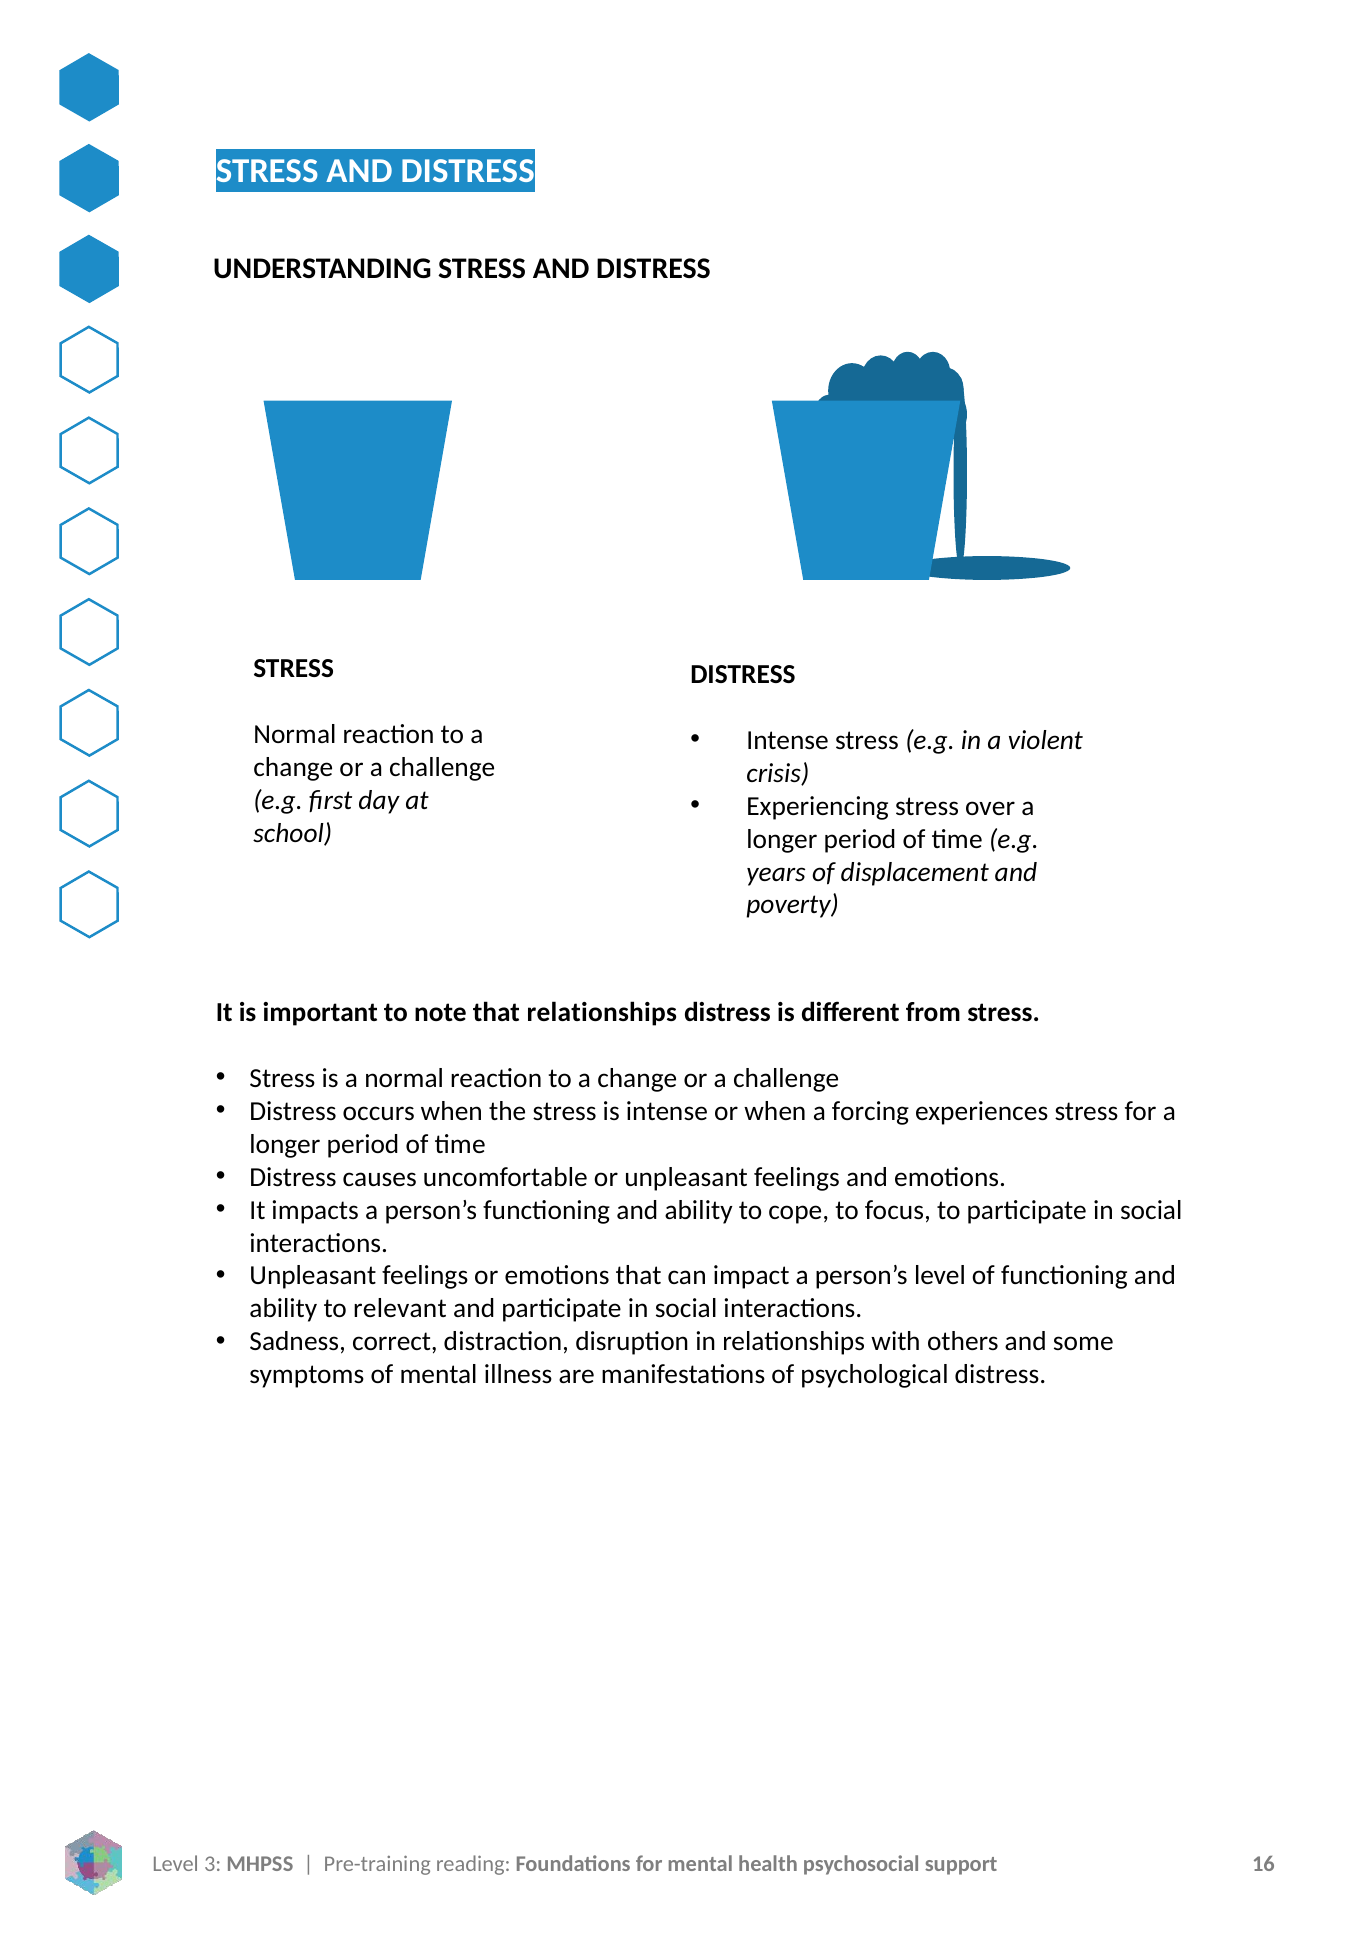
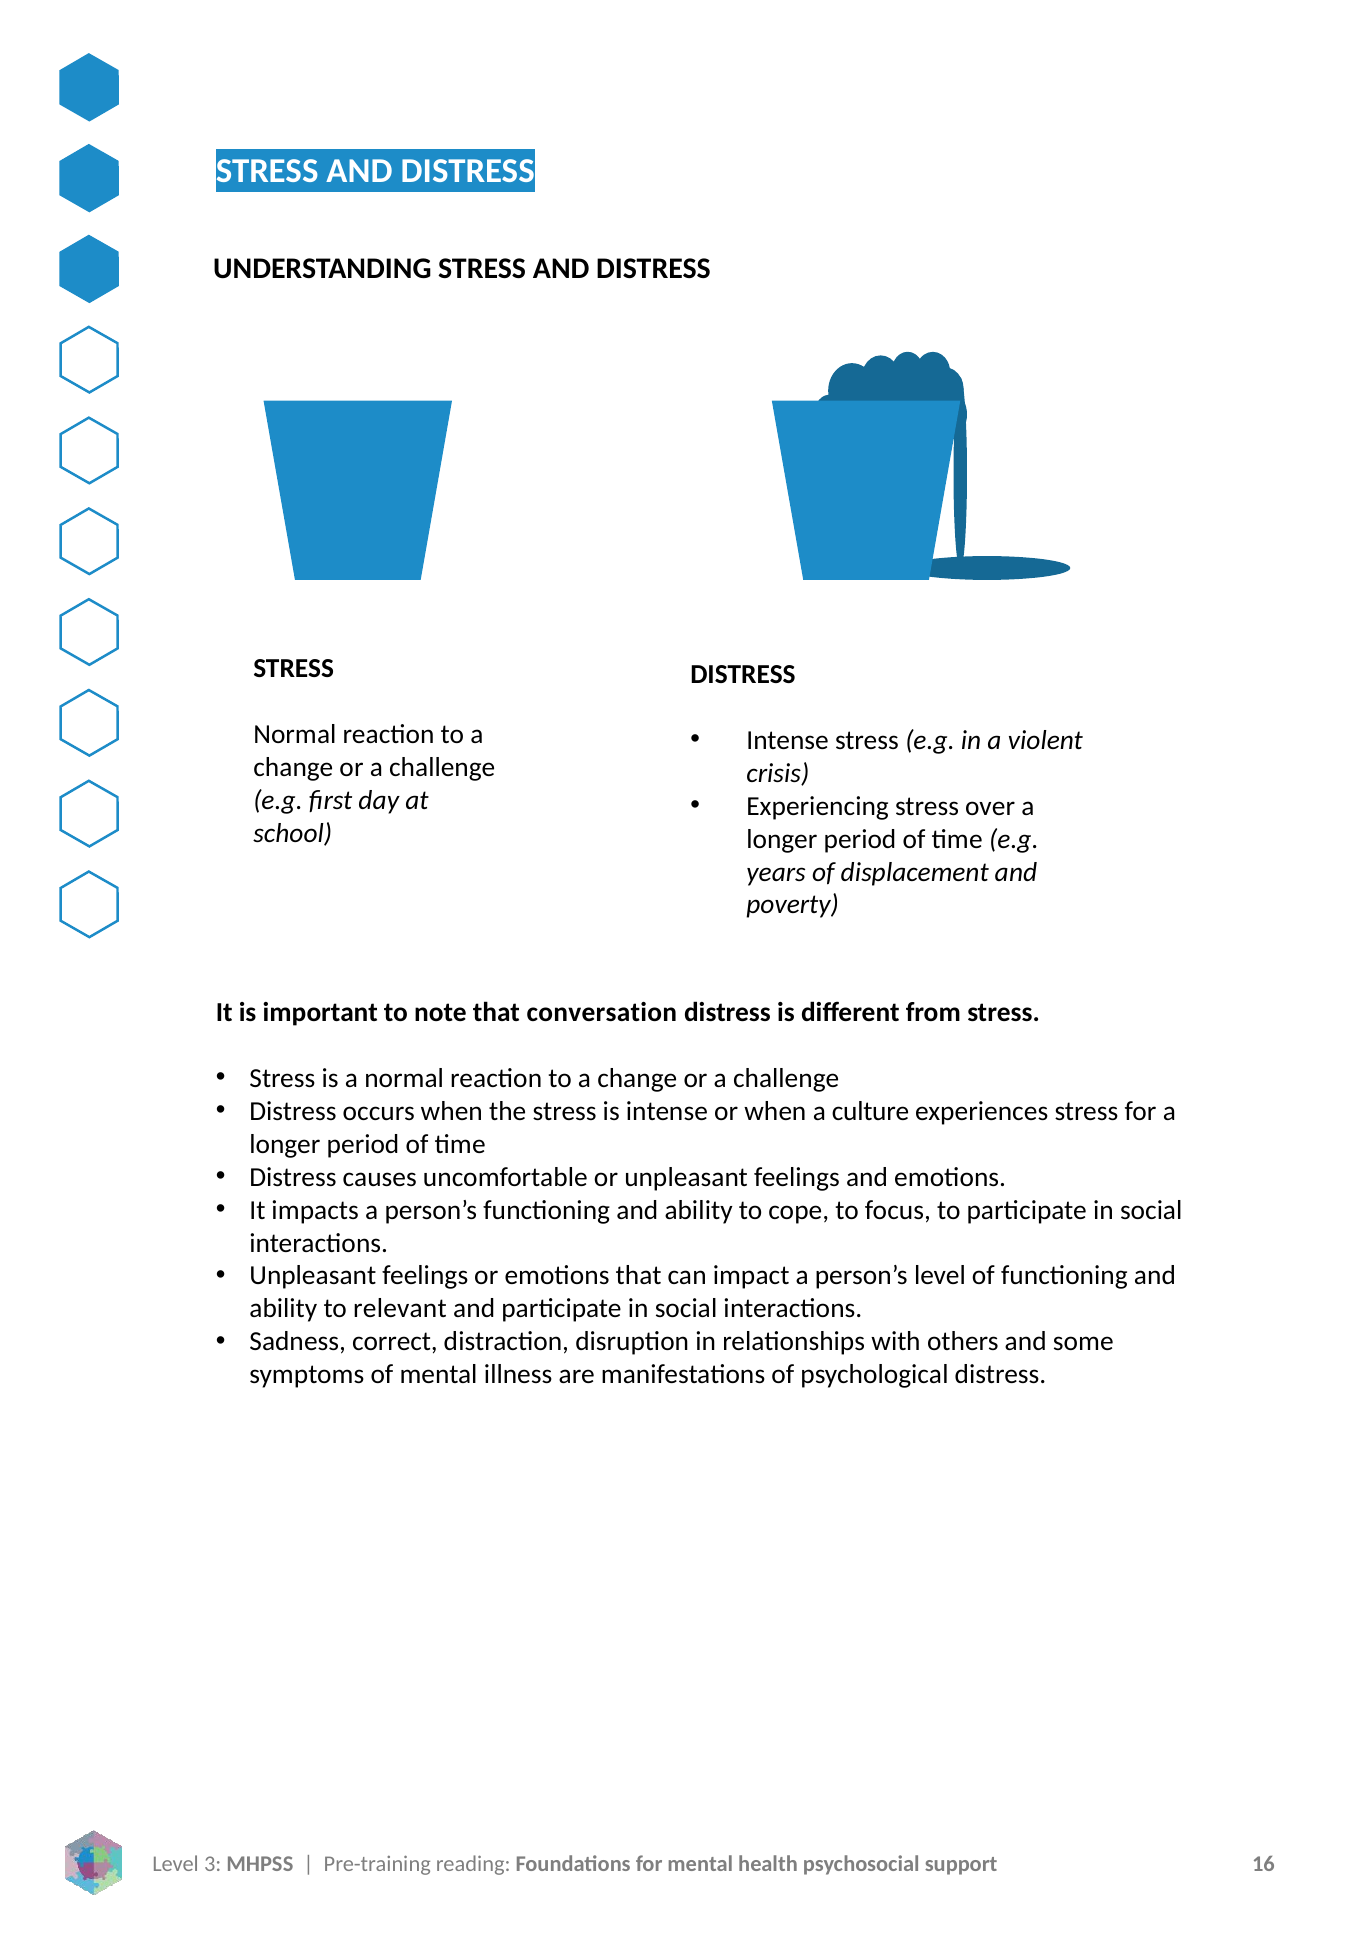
that relationships: relationships -> conversation (602, 1013)
forcing: forcing -> culture (871, 1111)
